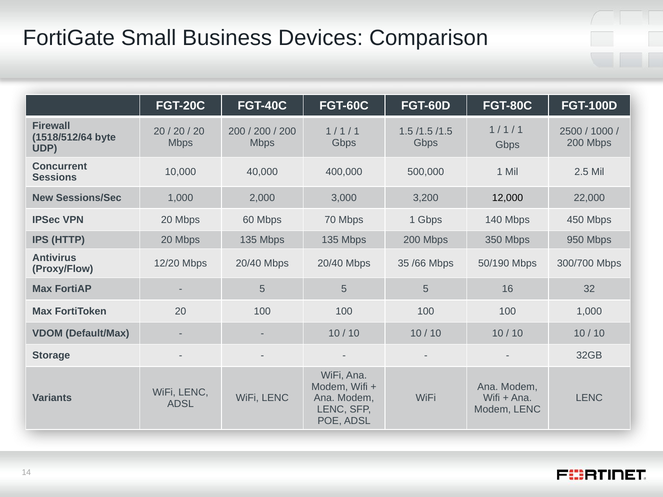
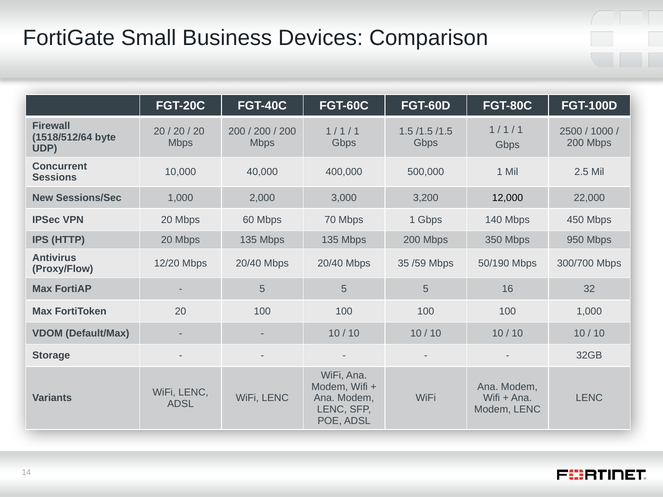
/66: /66 -> /59 (419, 264)
